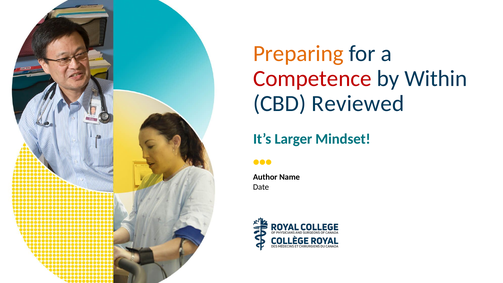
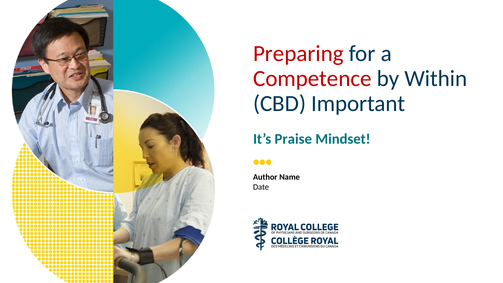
Preparing colour: orange -> red (298, 54)
Reviewed: Reviewed -> Important (358, 103)
Larger: Larger -> Praise (293, 139)
